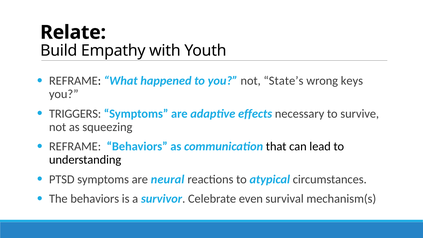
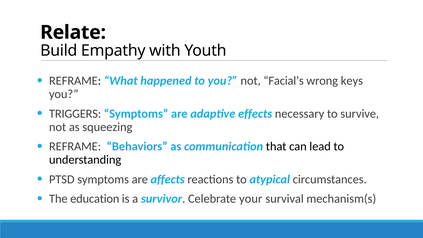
State’s: State’s -> Facial’s (284, 81)
neural: neural -> affects (168, 179)
The behaviors: behaviors -> education (95, 199)
even: even -> your (251, 199)
